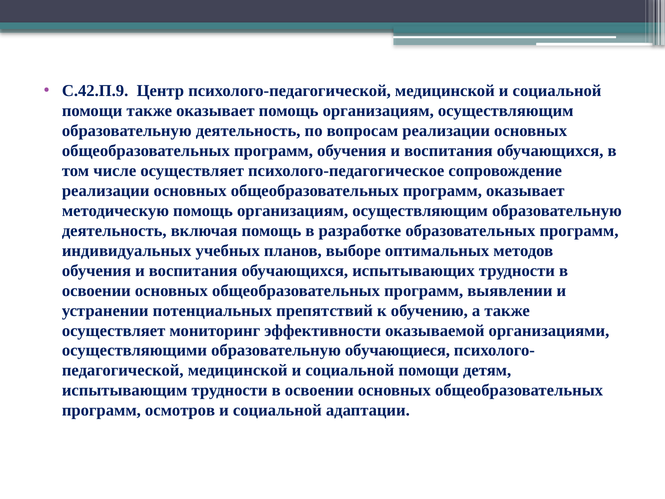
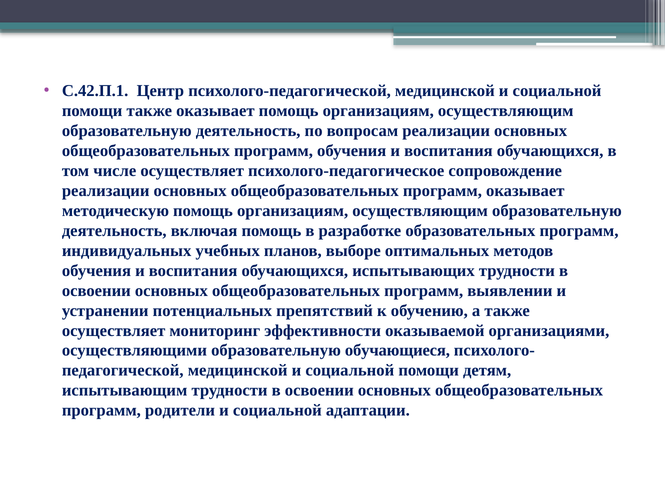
С.42.П.9: С.42.П.9 -> С.42.П.1 (95, 91)
осмотров: осмотров -> родители (180, 410)
